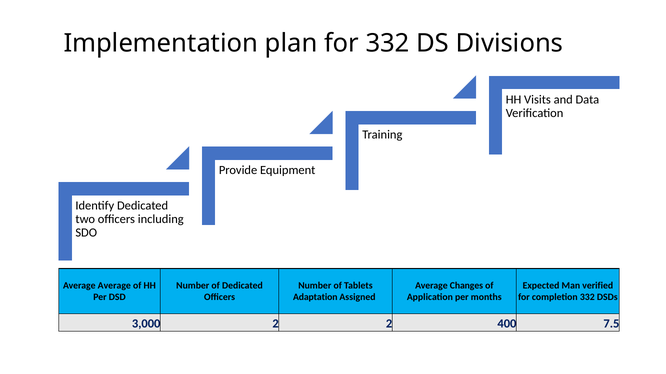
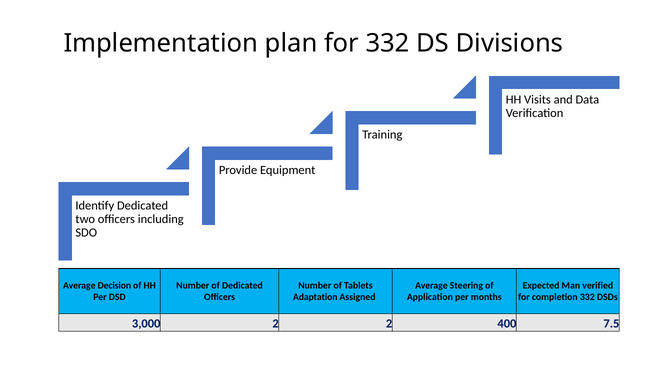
Average Average: Average -> Decision (114, 286)
Changes: Changes -> Steering (466, 286)
